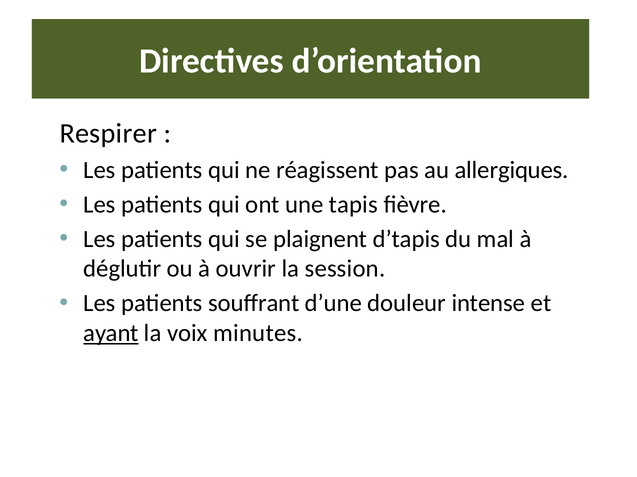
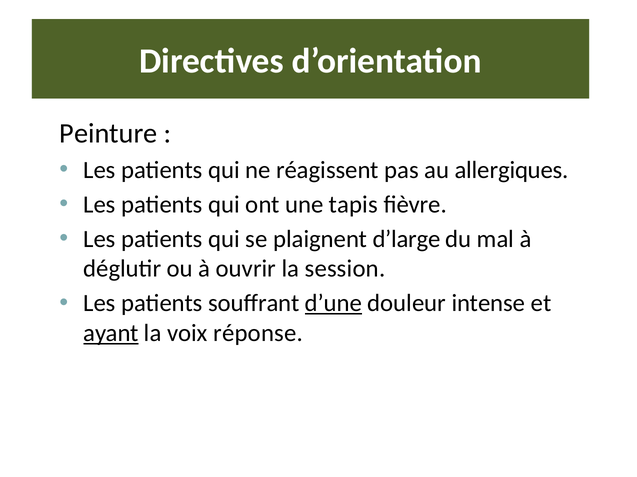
Respirer: Respirer -> Peinture (108, 134)
d’tapis: d’tapis -> d’large (406, 239)
d’une underline: none -> present (333, 304)
minutes: minutes -> réponse (258, 333)
